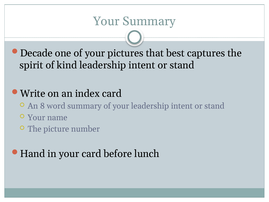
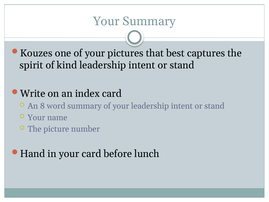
Decade: Decade -> Kouzes (36, 53)
